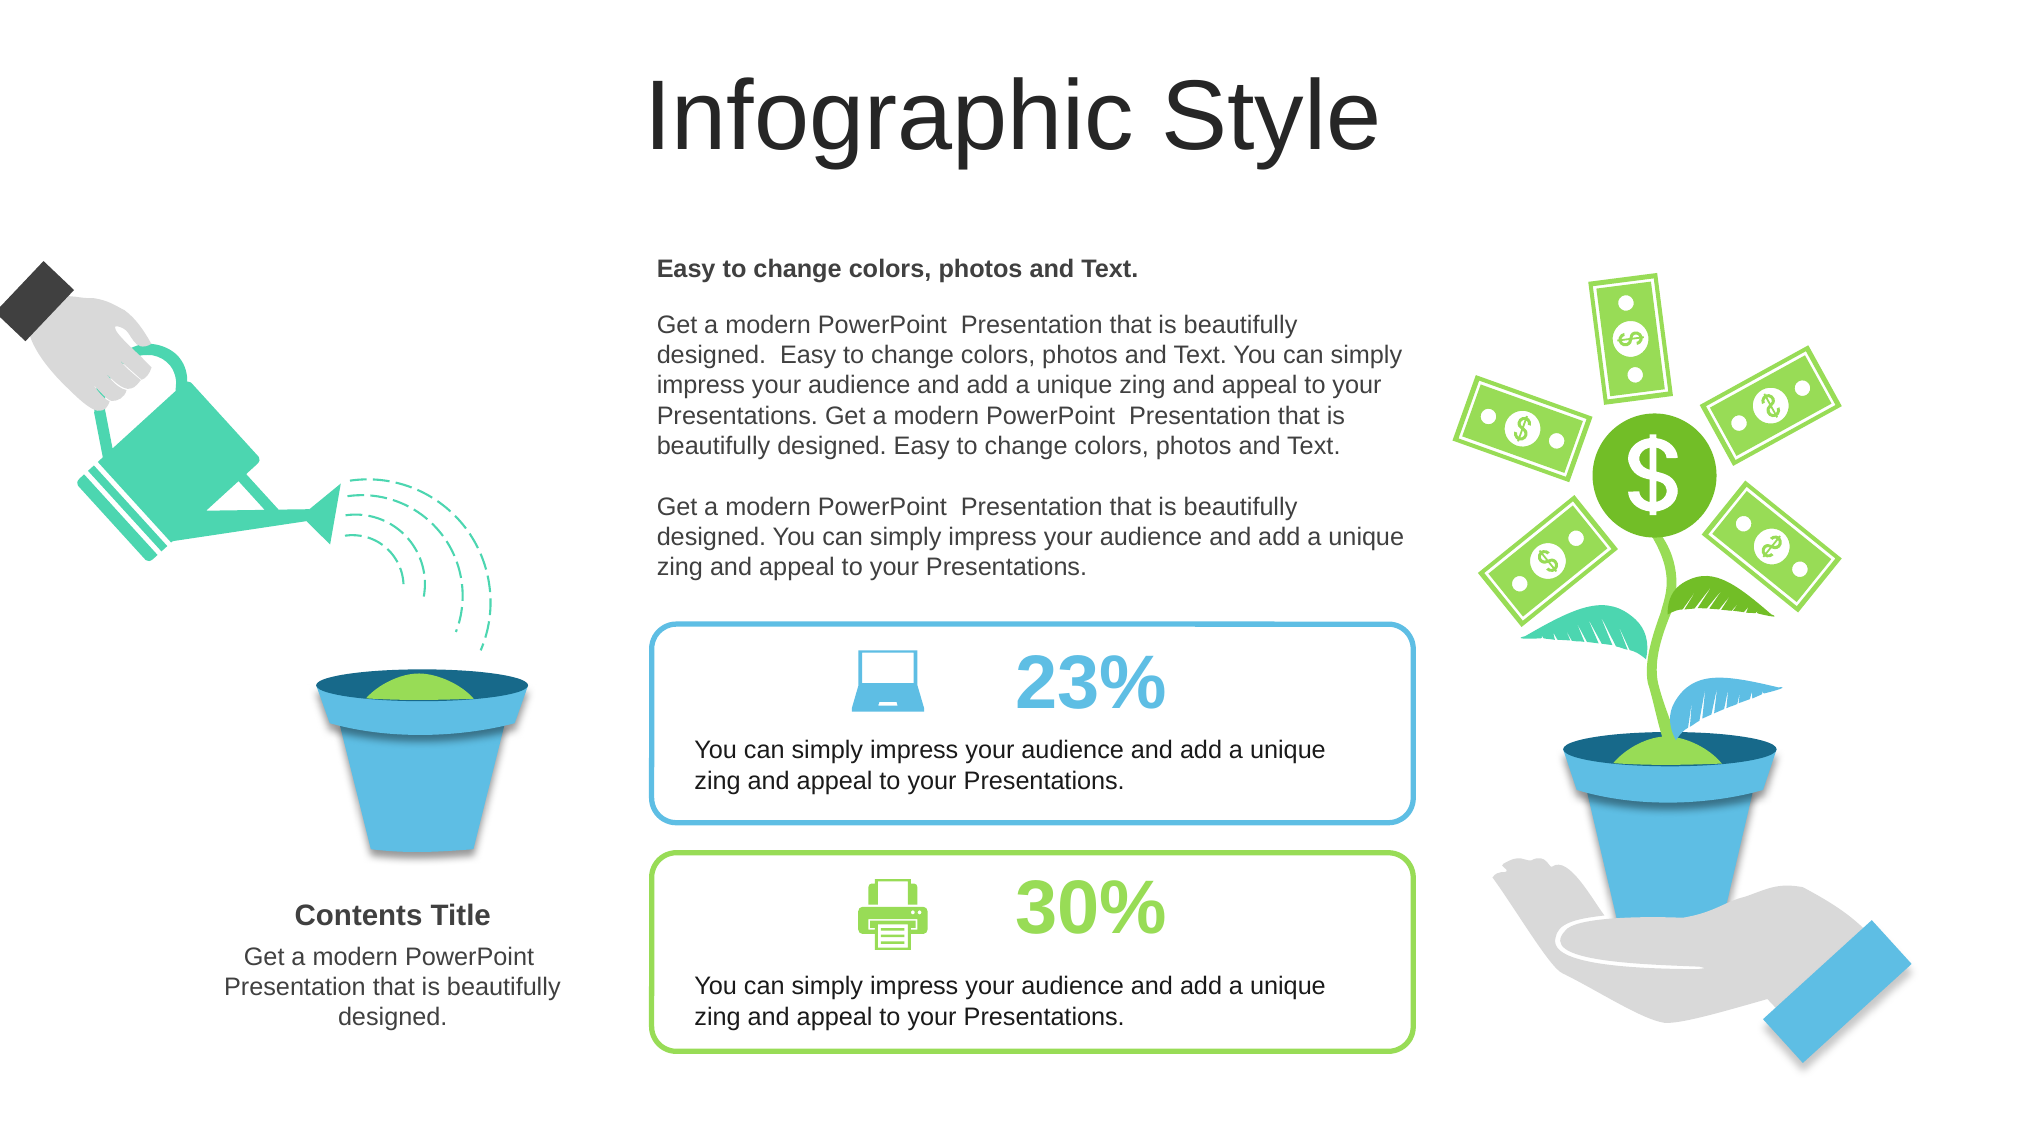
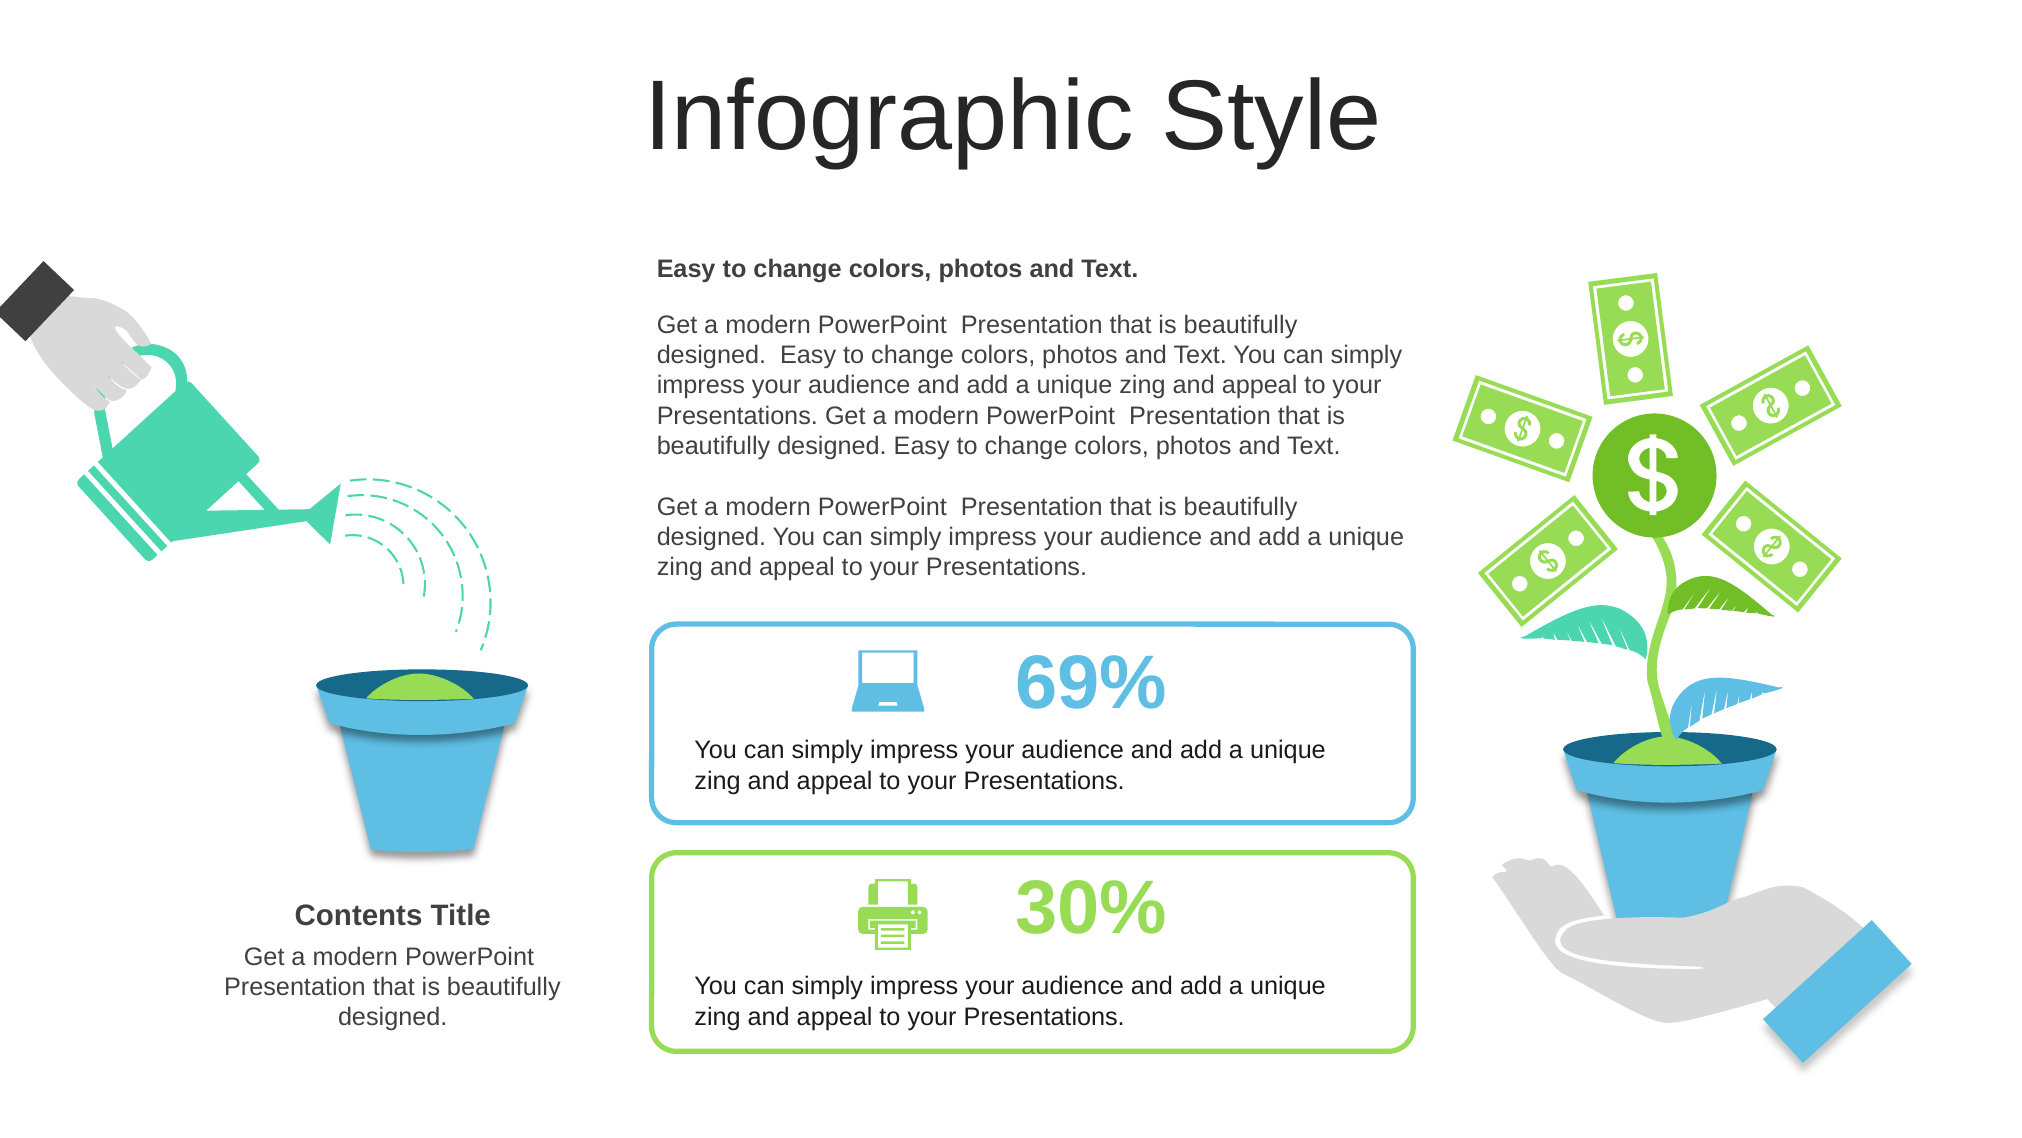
23%: 23% -> 69% (1091, 683)
